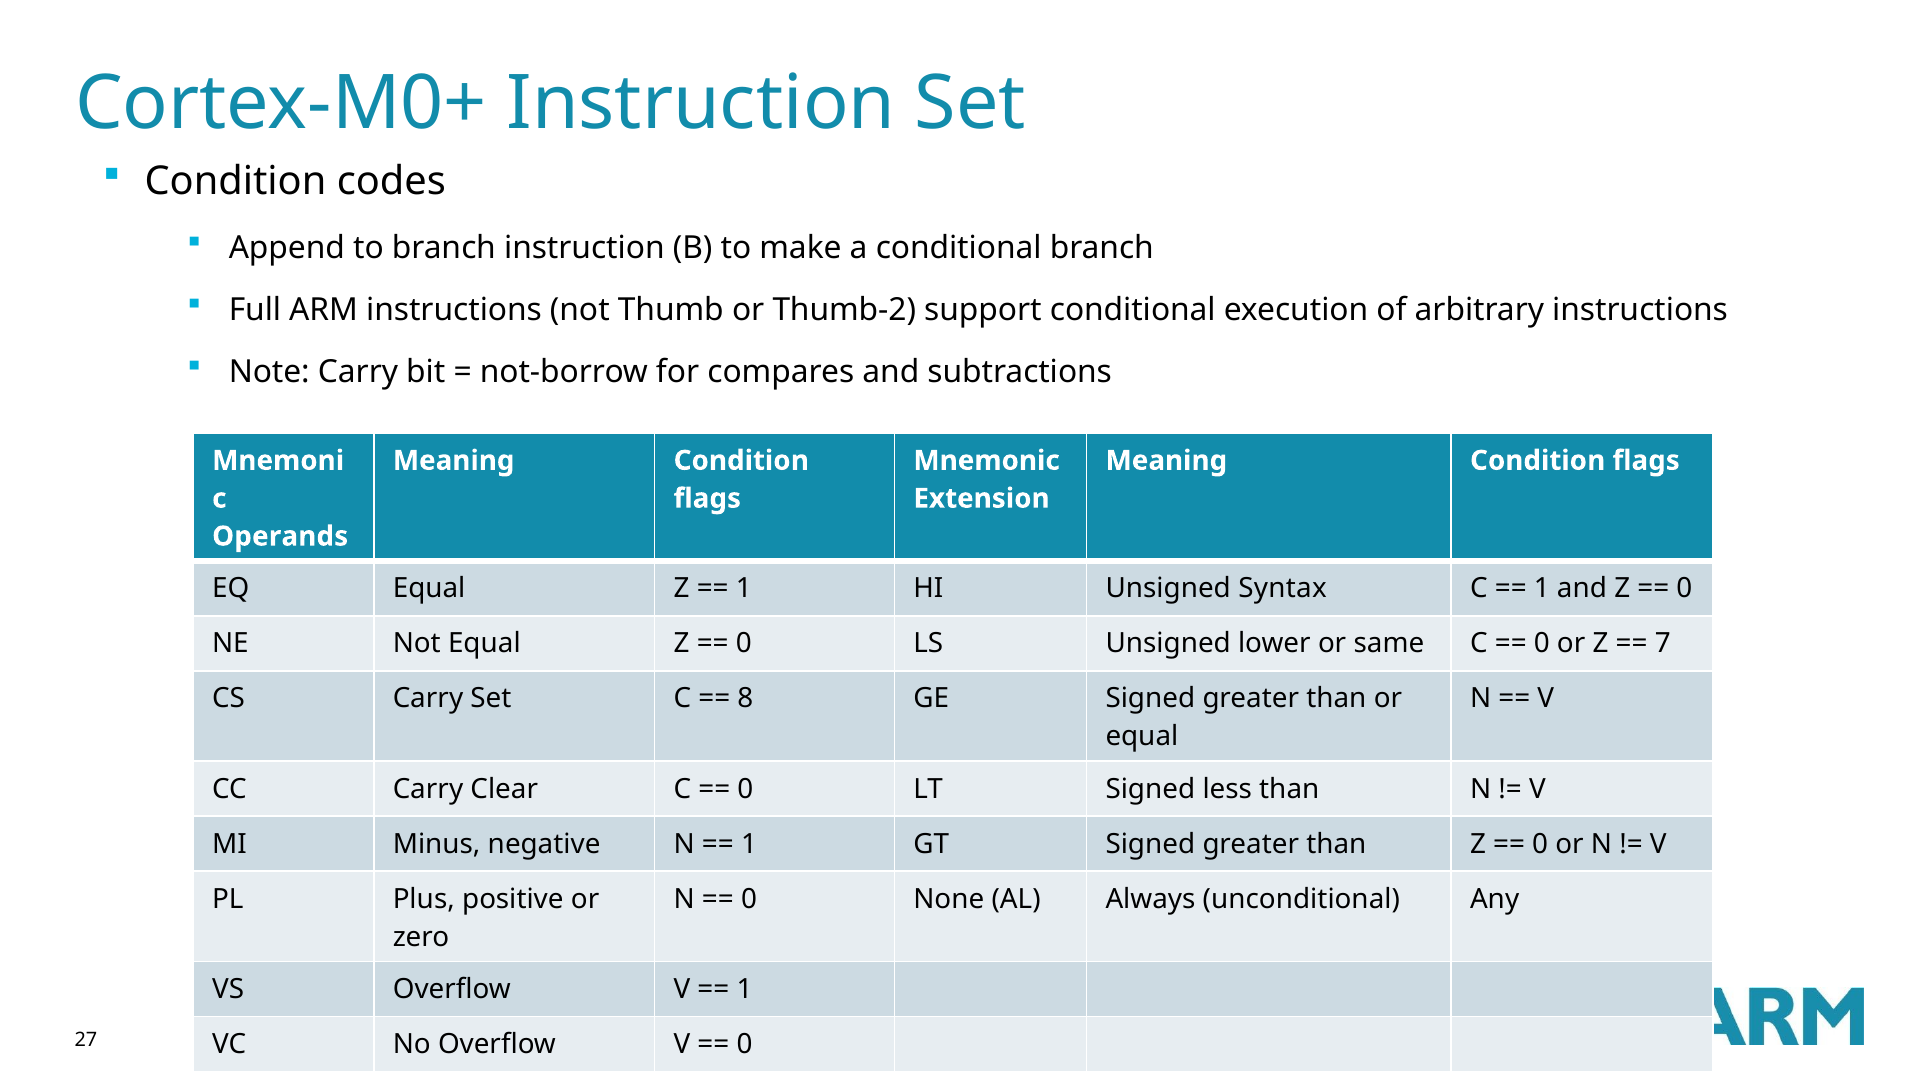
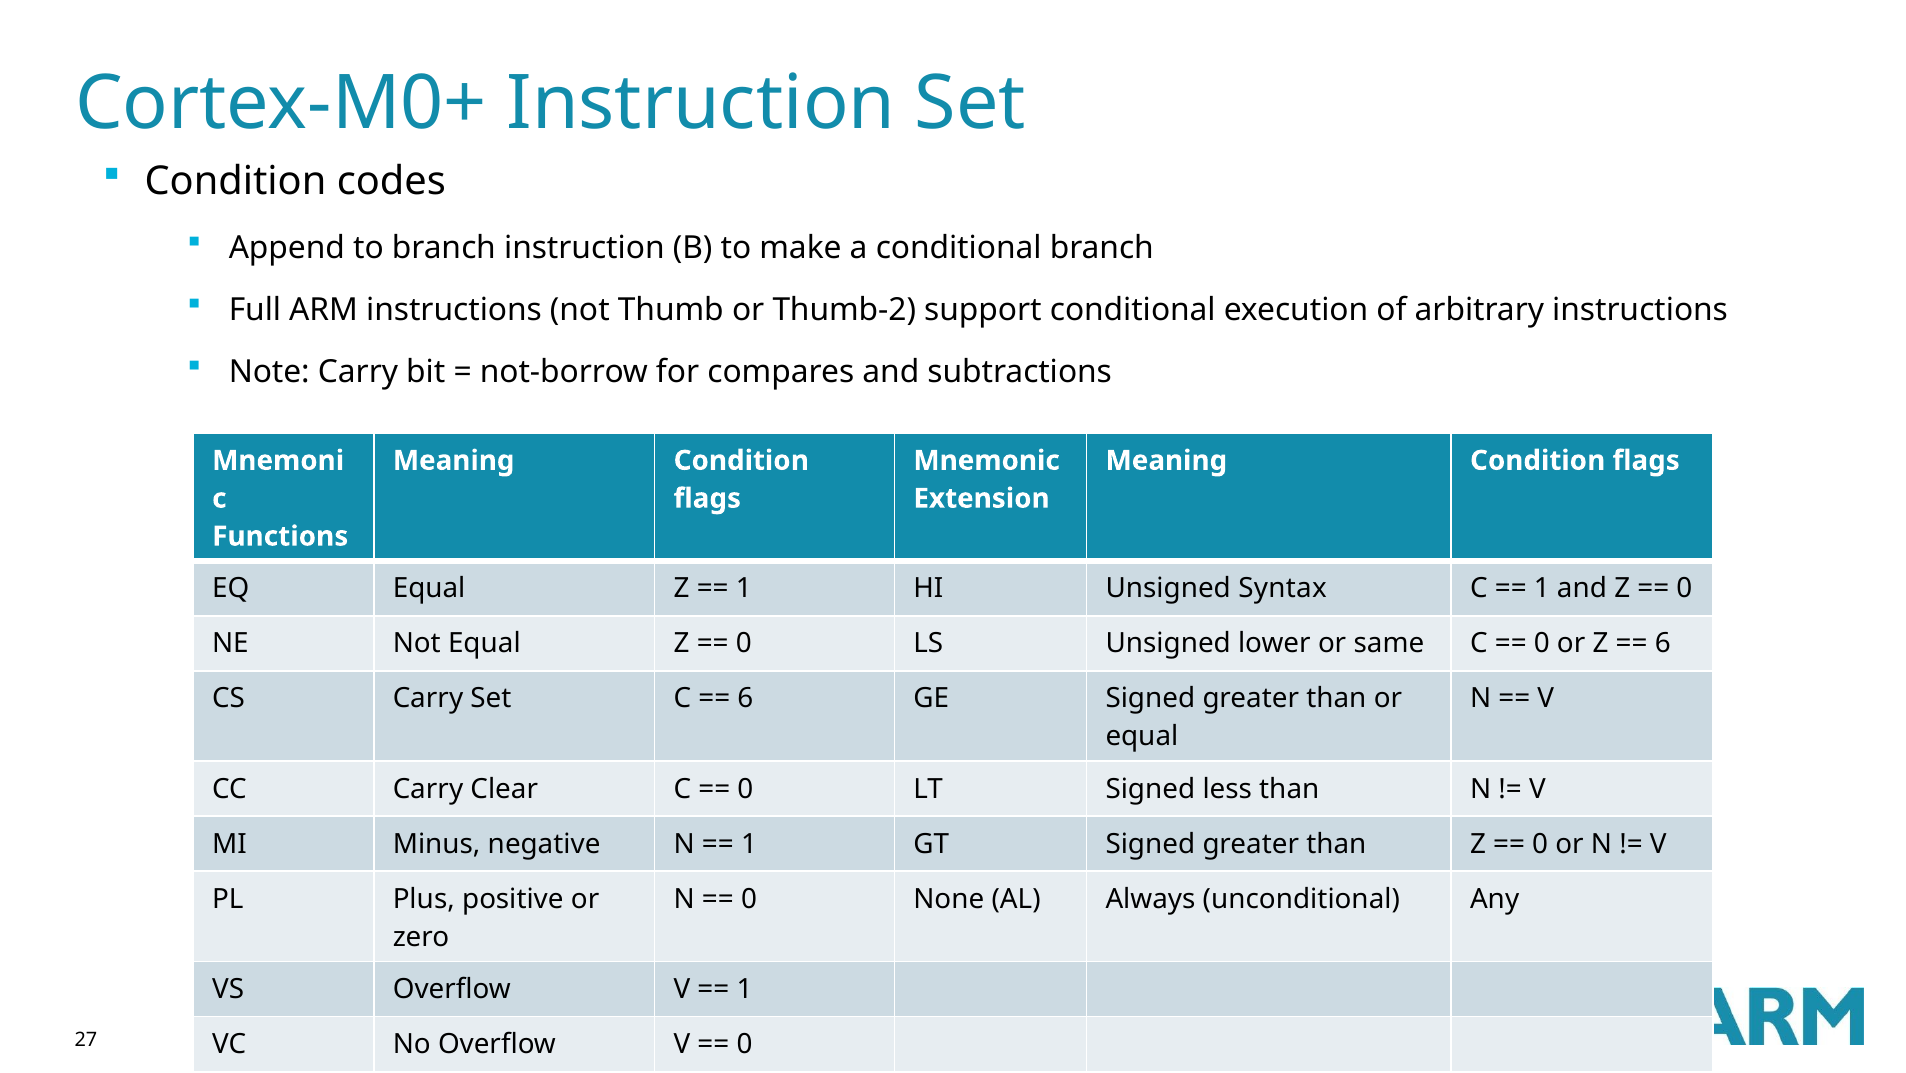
Operands: Operands -> Functions (280, 536)
7: 7 -> 6 (1663, 643)
8: 8 -> 6 (745, 698)
